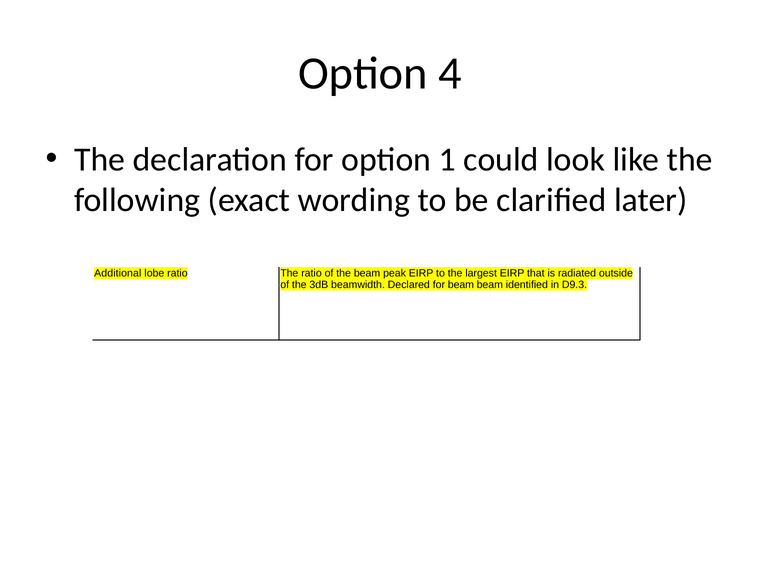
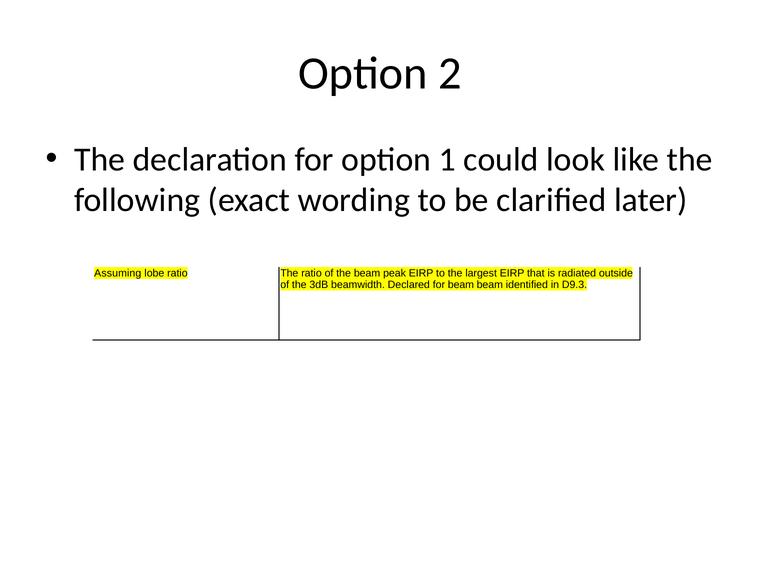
4: 4 -> 2 (450, 74)
Additional: Additional -> Assuming (118, 273)
